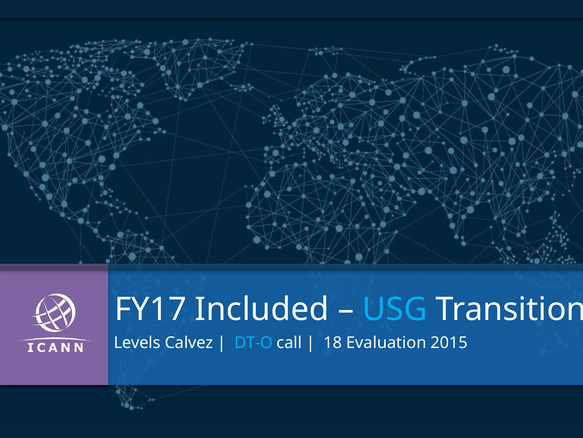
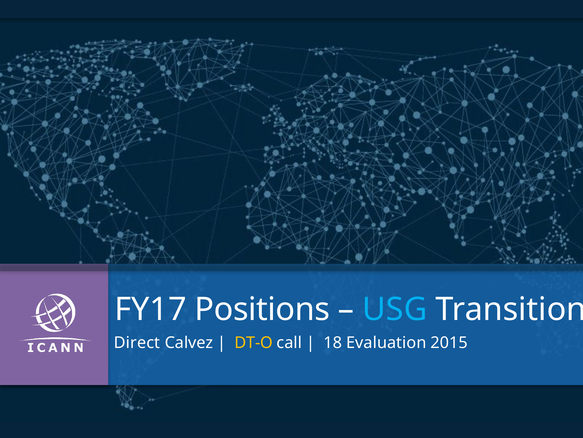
Included: Included -> Positions (262, 309)
Levels: Levels -> Direct (137, 342)
DT-O colour: light blue -> yellow (254, 342)
